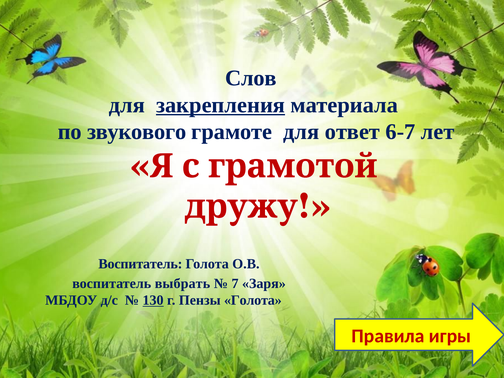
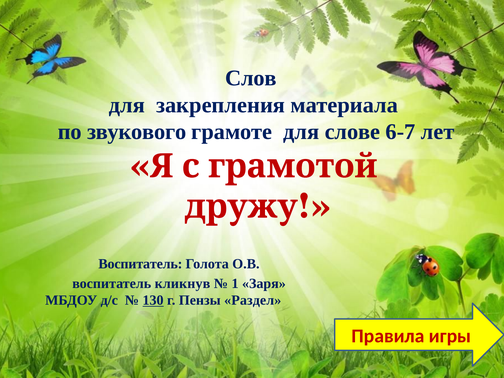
закрепления underline: present -> none (221, 105)
ответ: ответ -> слове (352, 132)
выбрать: выбрать -> кликнув (182, 284)
7: 7 -> 1 (235, 284)
Пензы Голота: Голота -> Раздел (253, 300)
